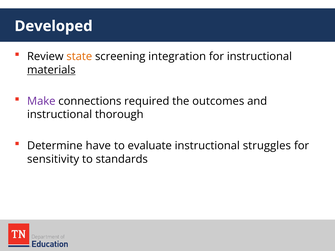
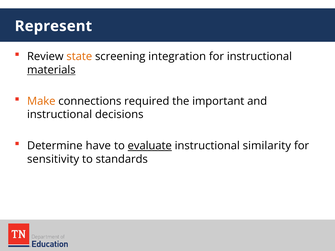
Developed: Developed -> Represent (53, 26)
Make colour: purple -> orange (41, 101)
outcomes: outcomes -> important (218, 101)
thorough: thorough -> decisions (119, 115)
evaluate underline: none -> present (150, 146)
struggles: struggles -> similarity (267, 146)
